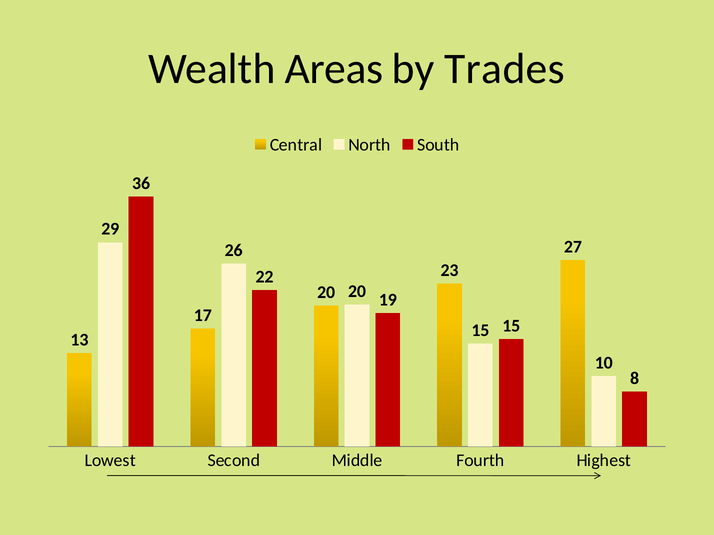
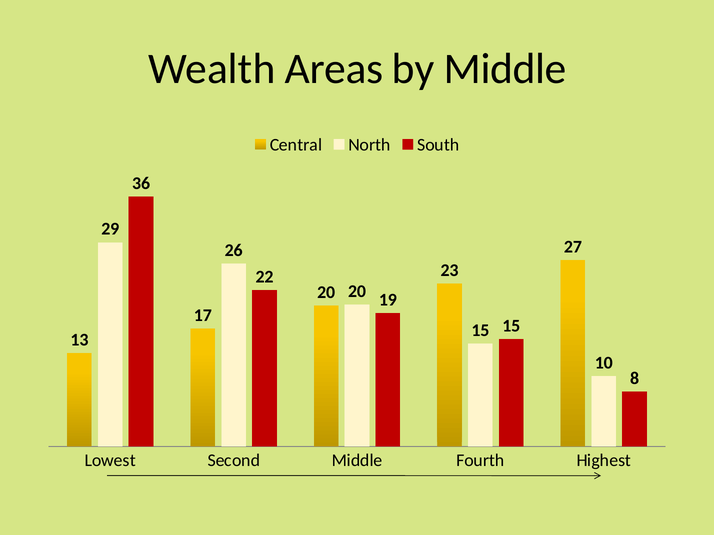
by Trades: Trades -> Middle (505, 69)
